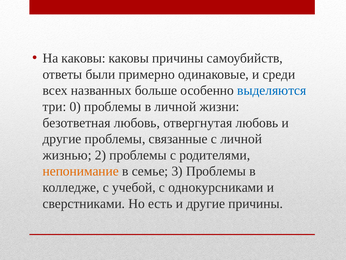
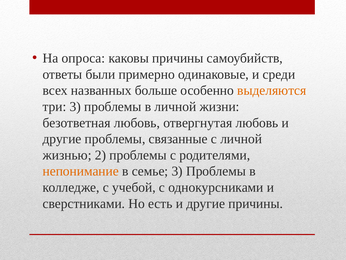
На каковы: каковы -> опроса (83, 58)
выделяются colour: blue -> orange (272, 90)
три 0: 0 -> 3 (75, 106)
